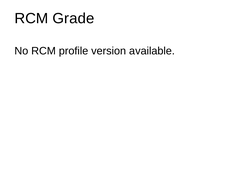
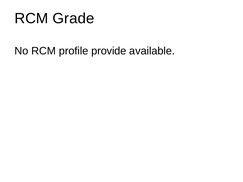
version: version -> provide (109, 51)
